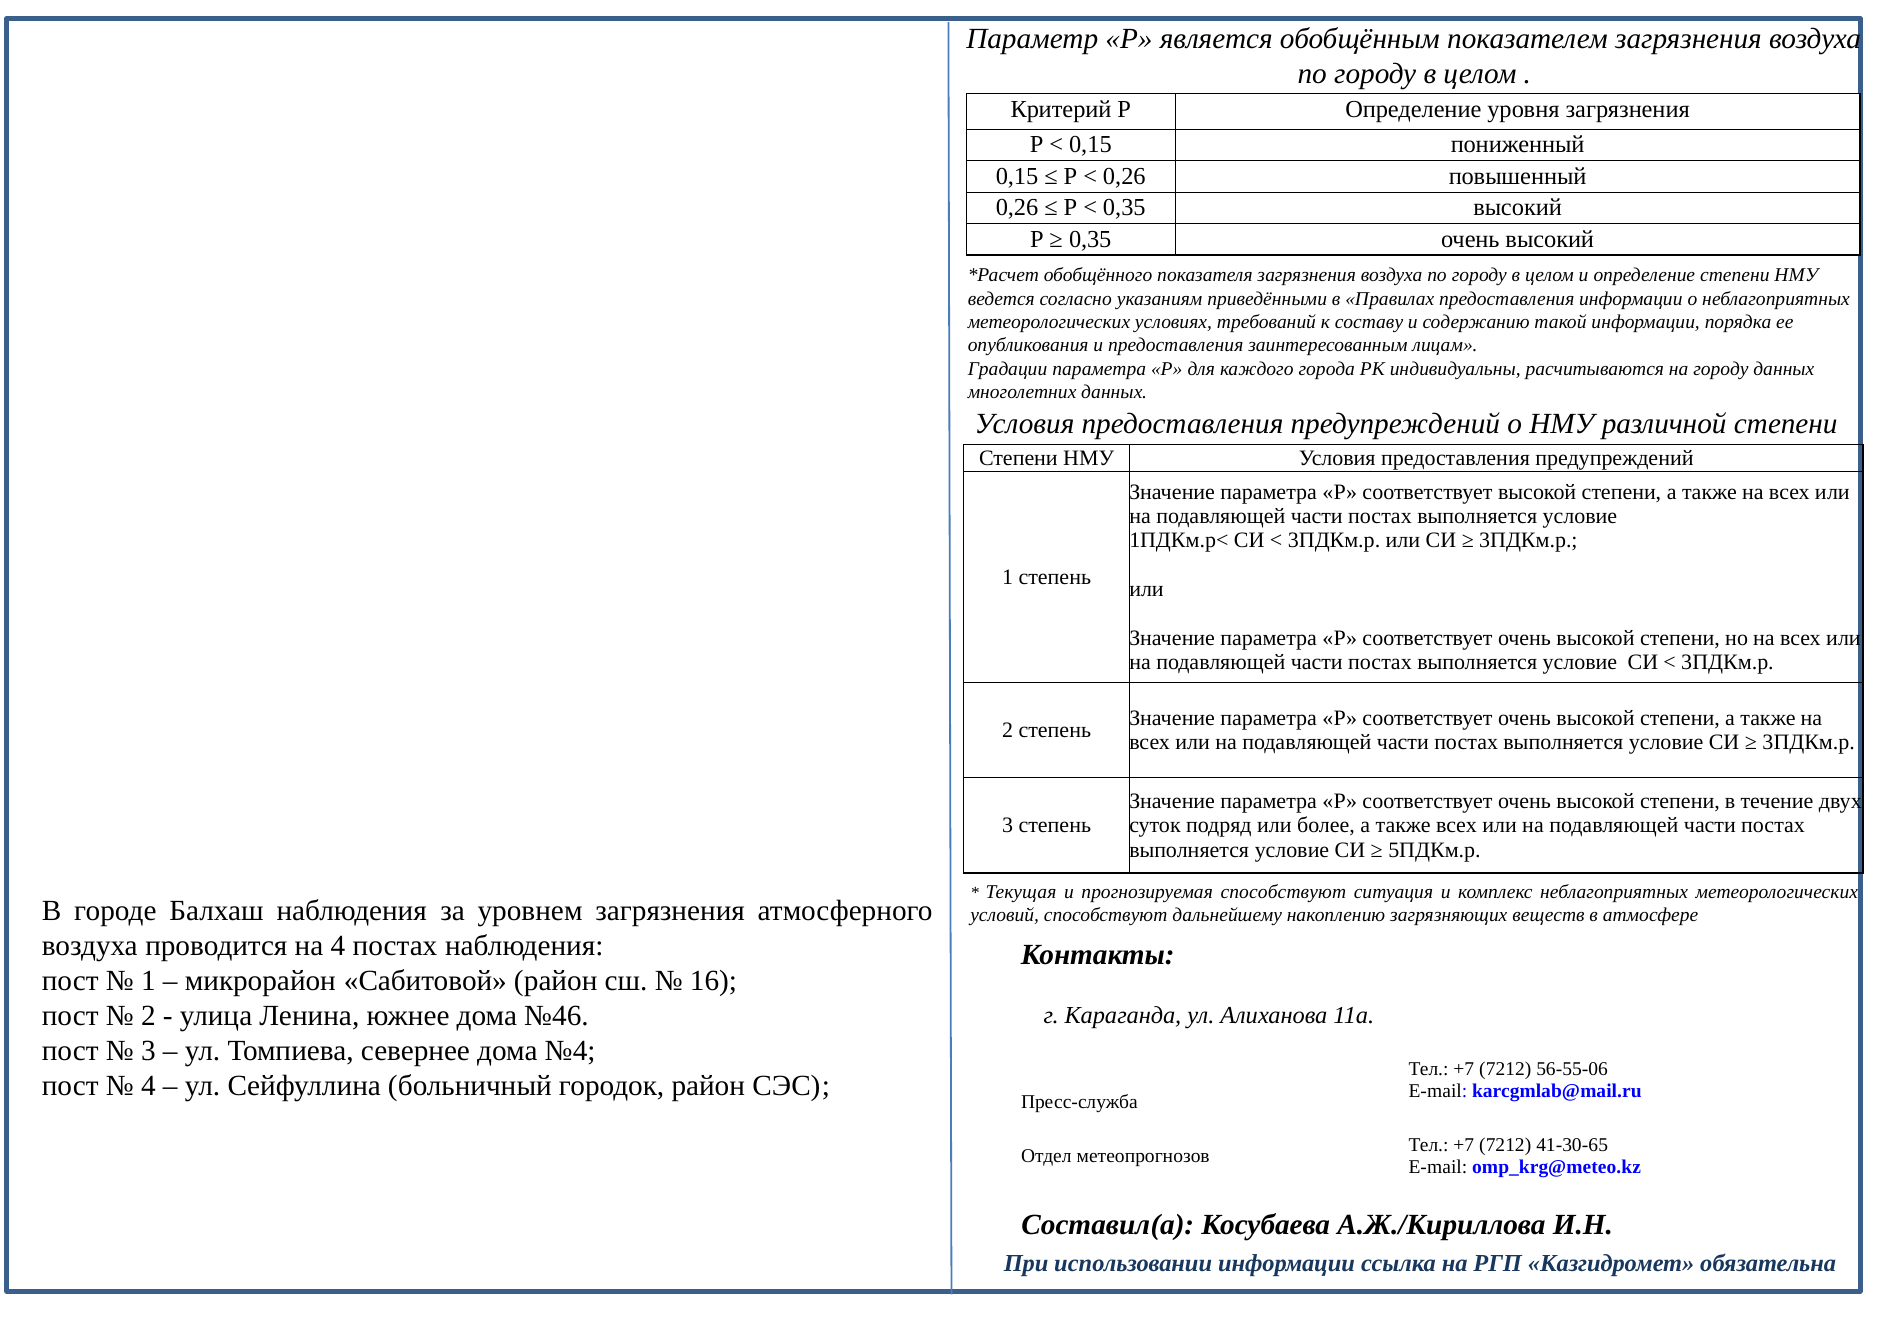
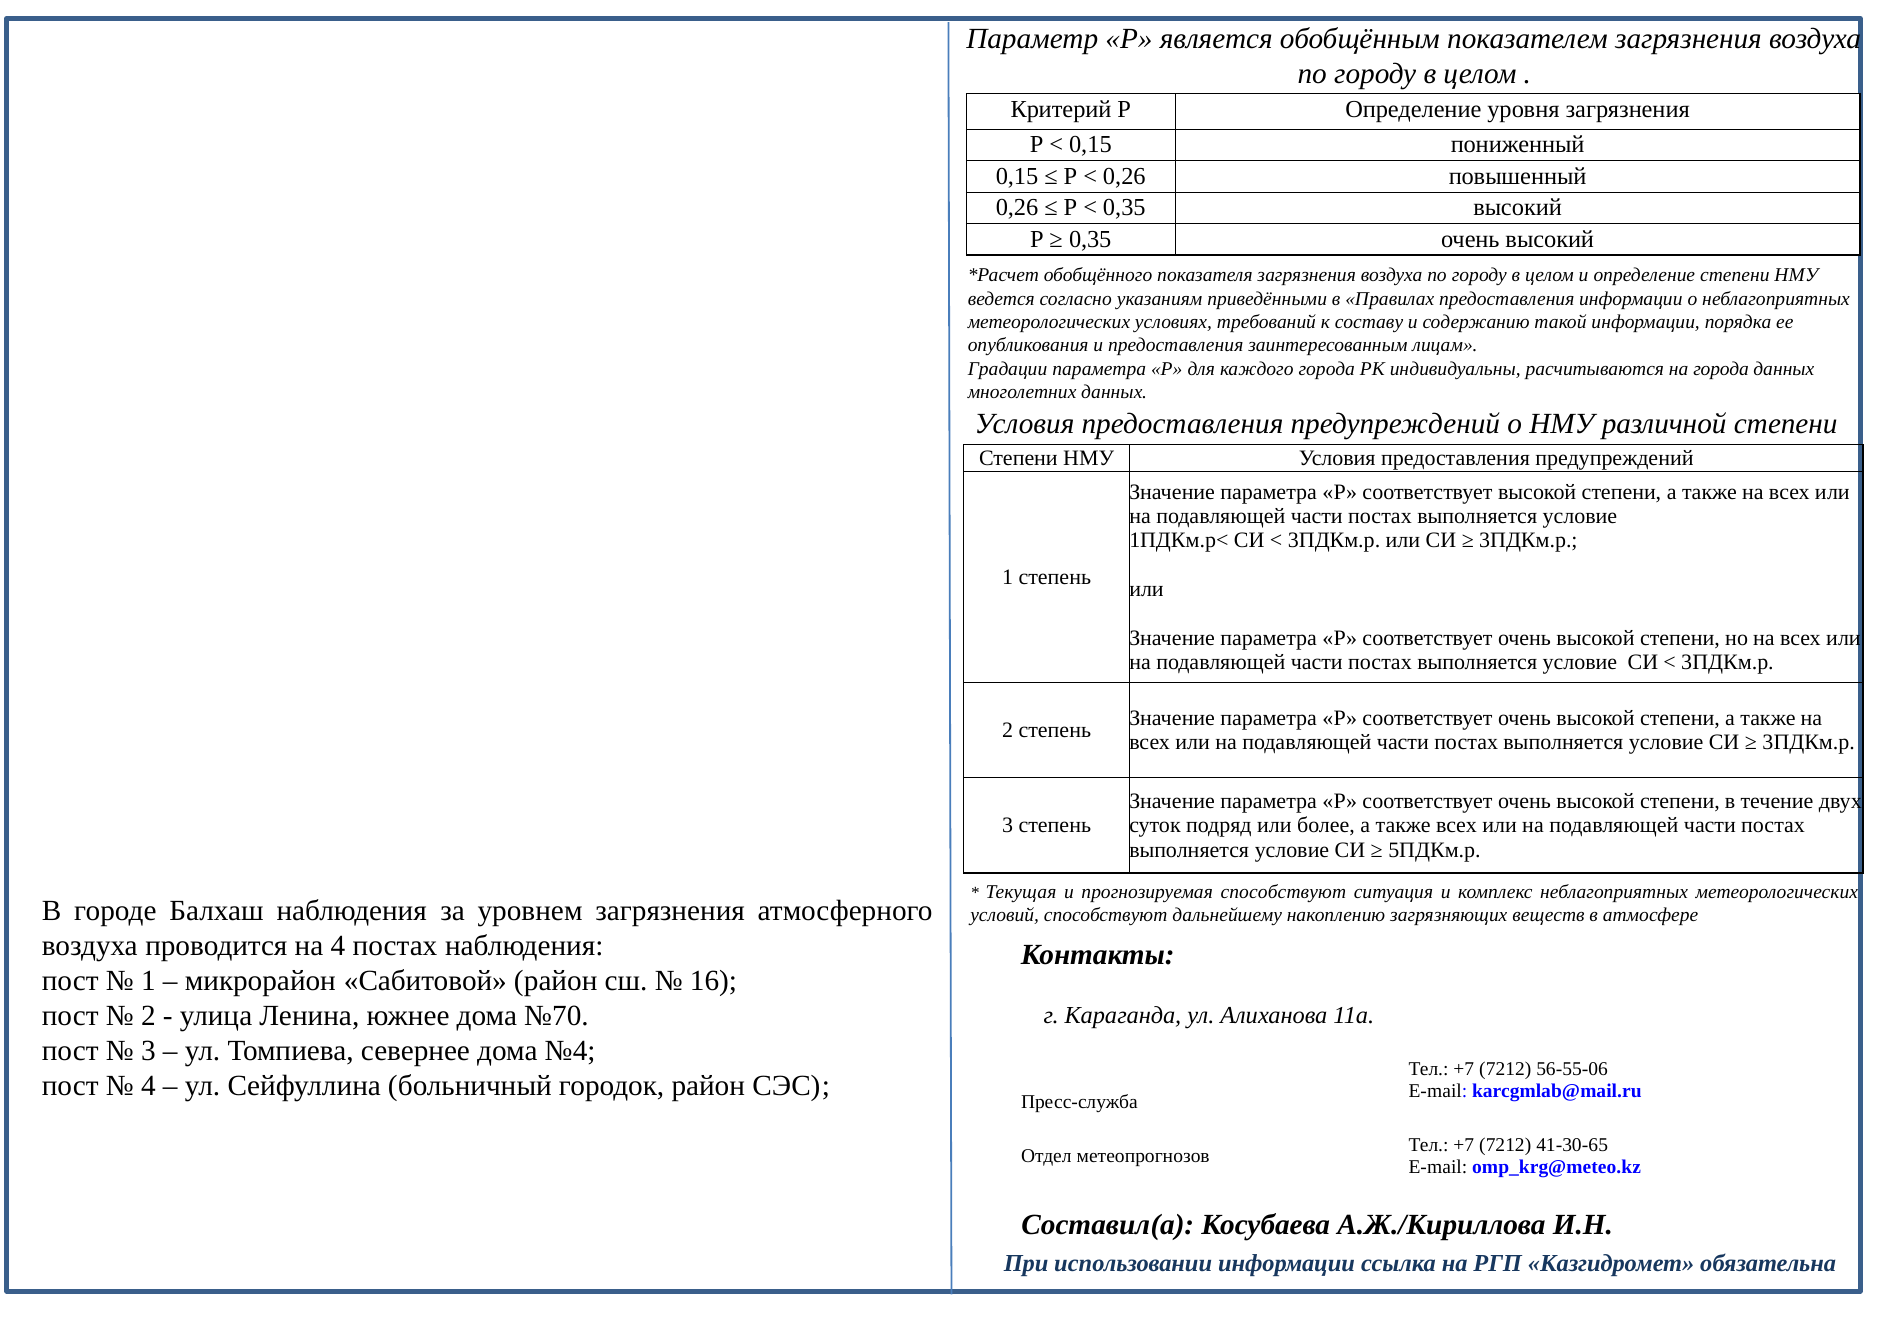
на городу: городу -> города (1721, 369)
№46: №46 -> №70 (557, 1016)
